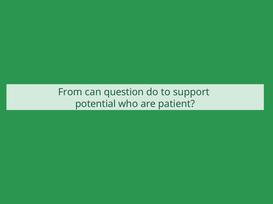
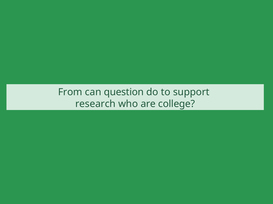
potential: potential -> research (95, 104)
patient: patient -> college (177, 104)
